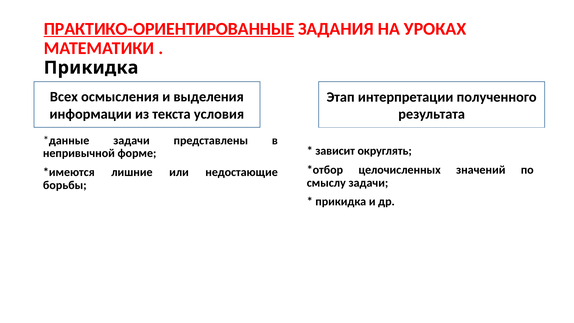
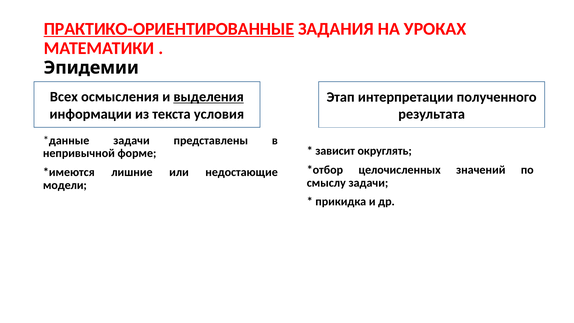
Прикидка: Прикидка -> Эпидемии (91, 68)
выделения underline: none -> present (209, 97)
борьбы: борьбы -> модели (65, 185)
